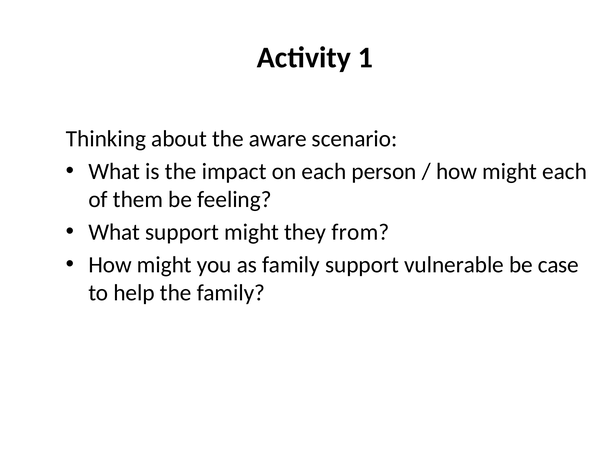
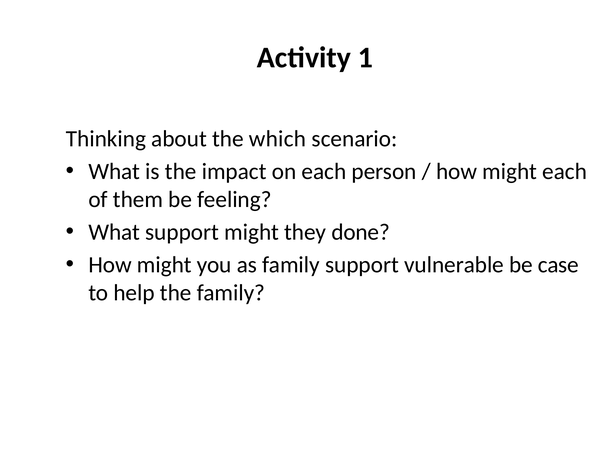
aware: aware -> which (278, 139)
from: from -> done (361, 232)
